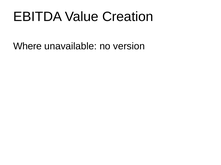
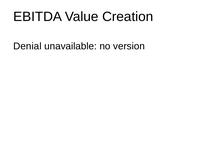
Where: Where -> Denial (27, 46)
